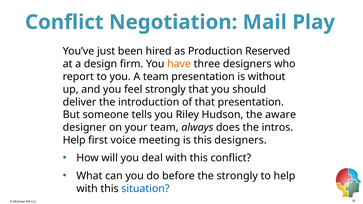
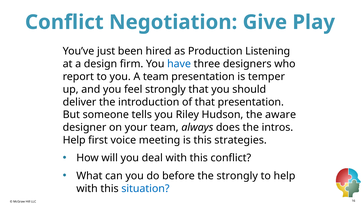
Mail: Mail -> Give (265, 22)
Reserved: Reserved -> Listening (268, 51)
have colour: orange -> blue (179, 64)
without: without -> temper (266, 77)
this designers: designers -> strategies (241, 140)
